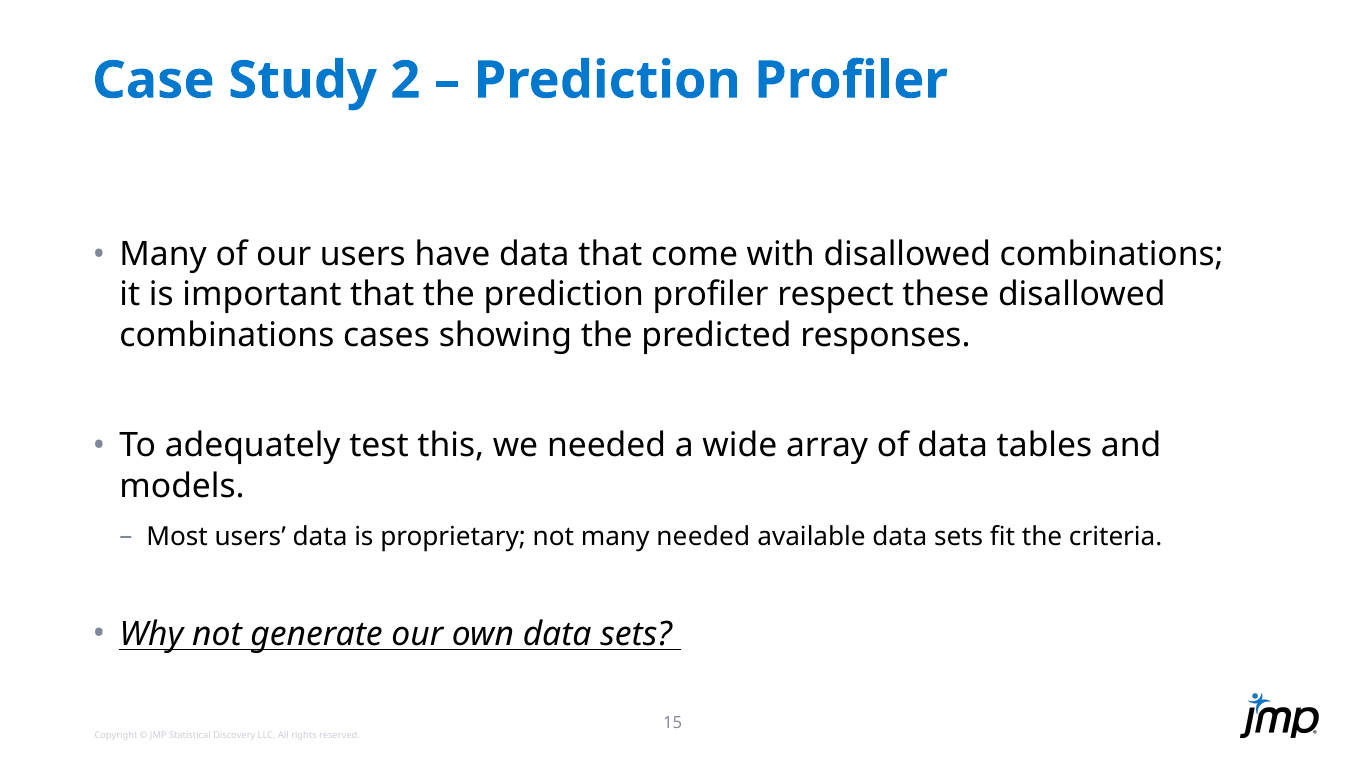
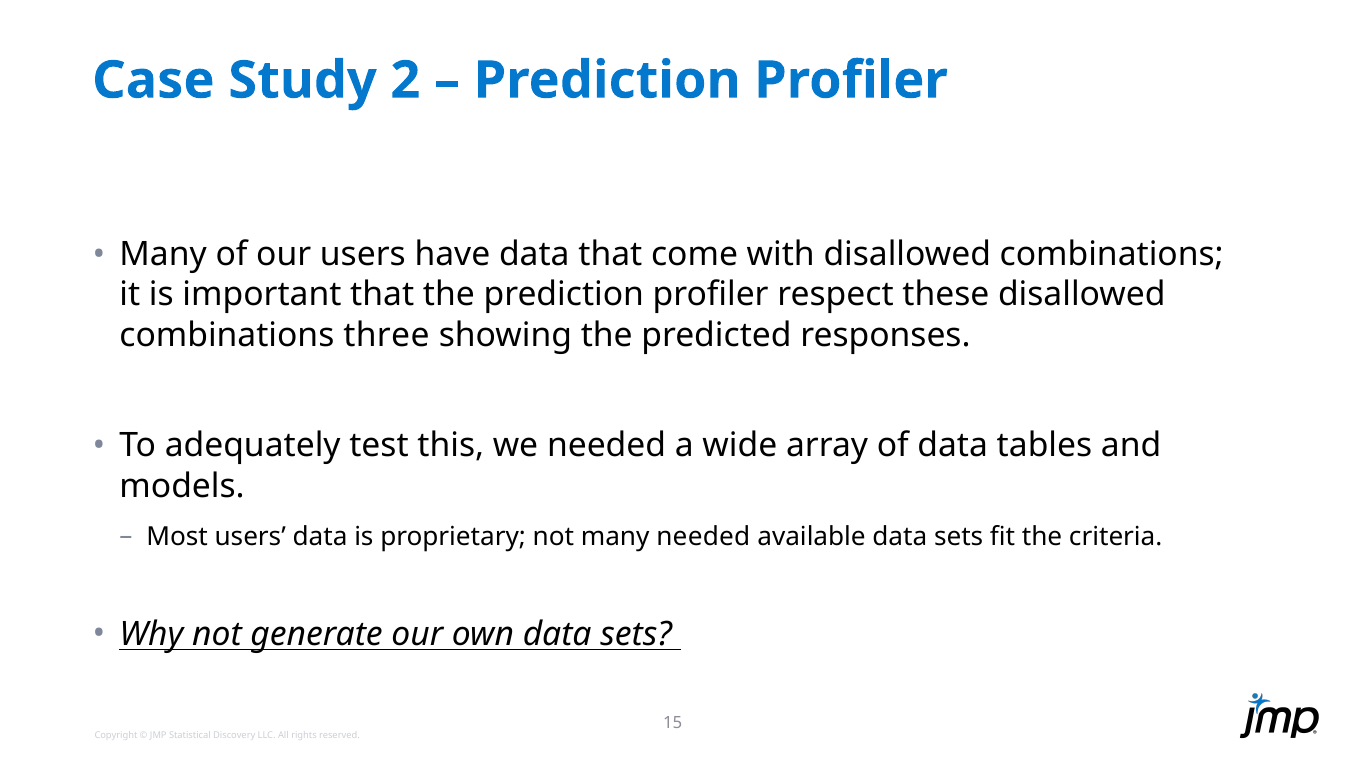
cases: cases -> three (386, 335)
